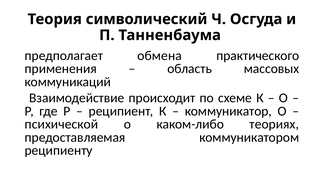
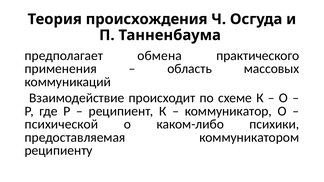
символический: символический -> происхождения (147, 19)
теориях: теориях -> психики (274, 124)
